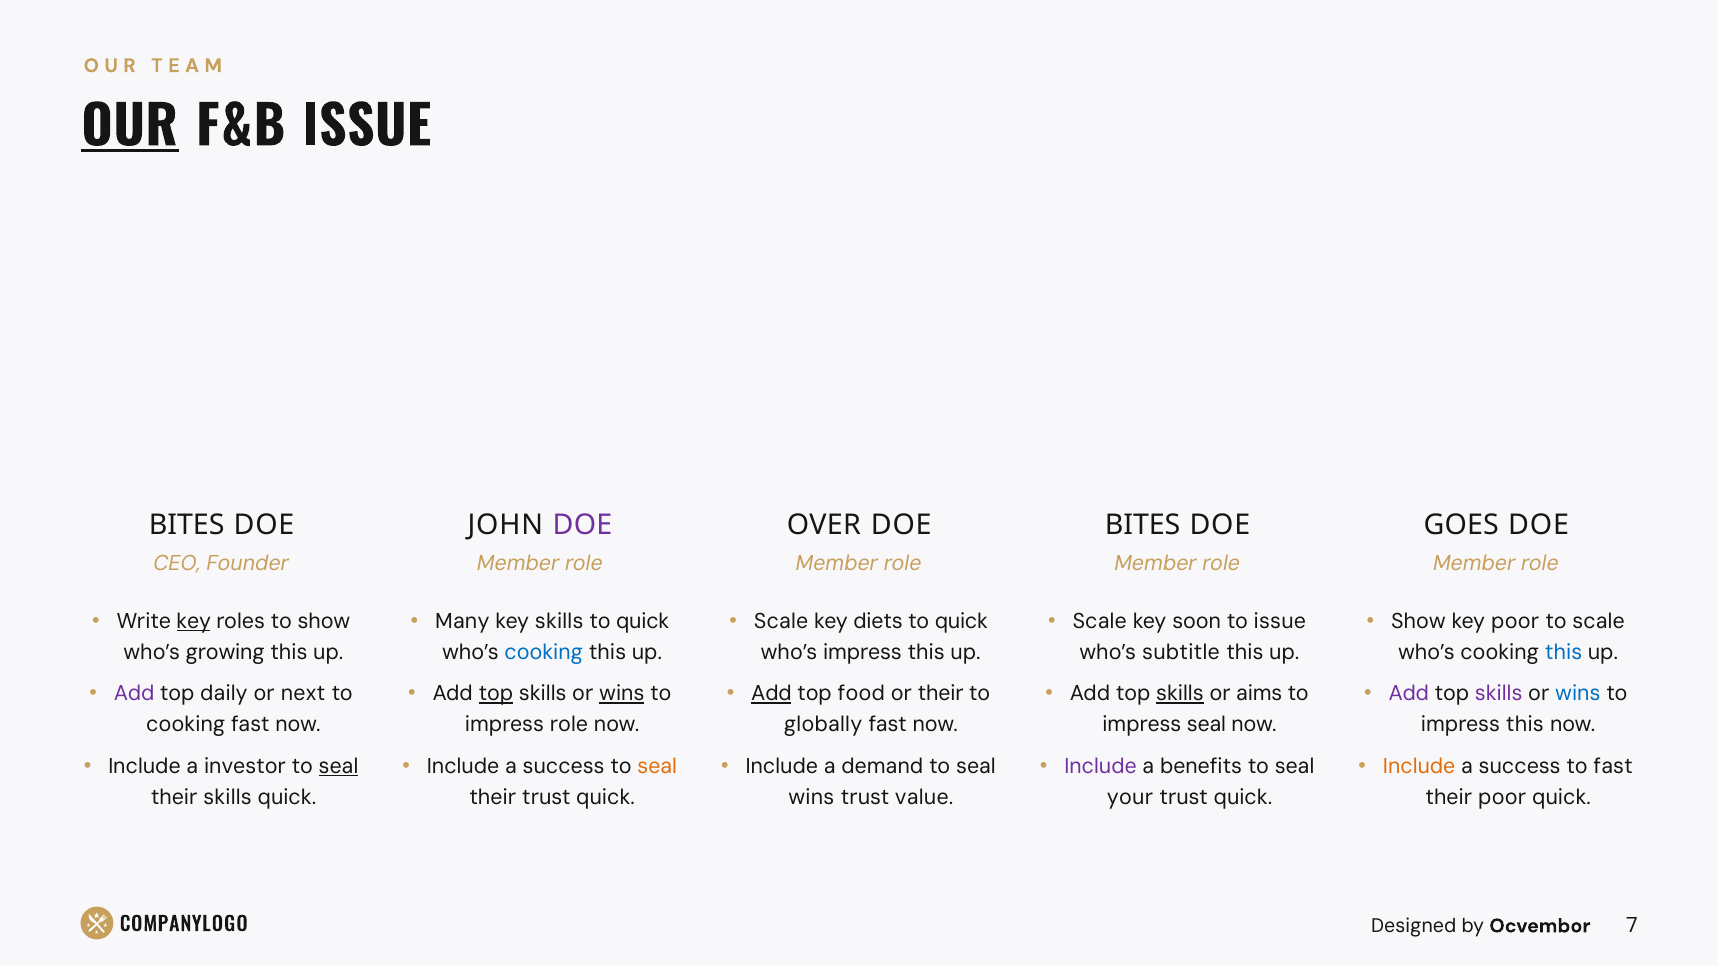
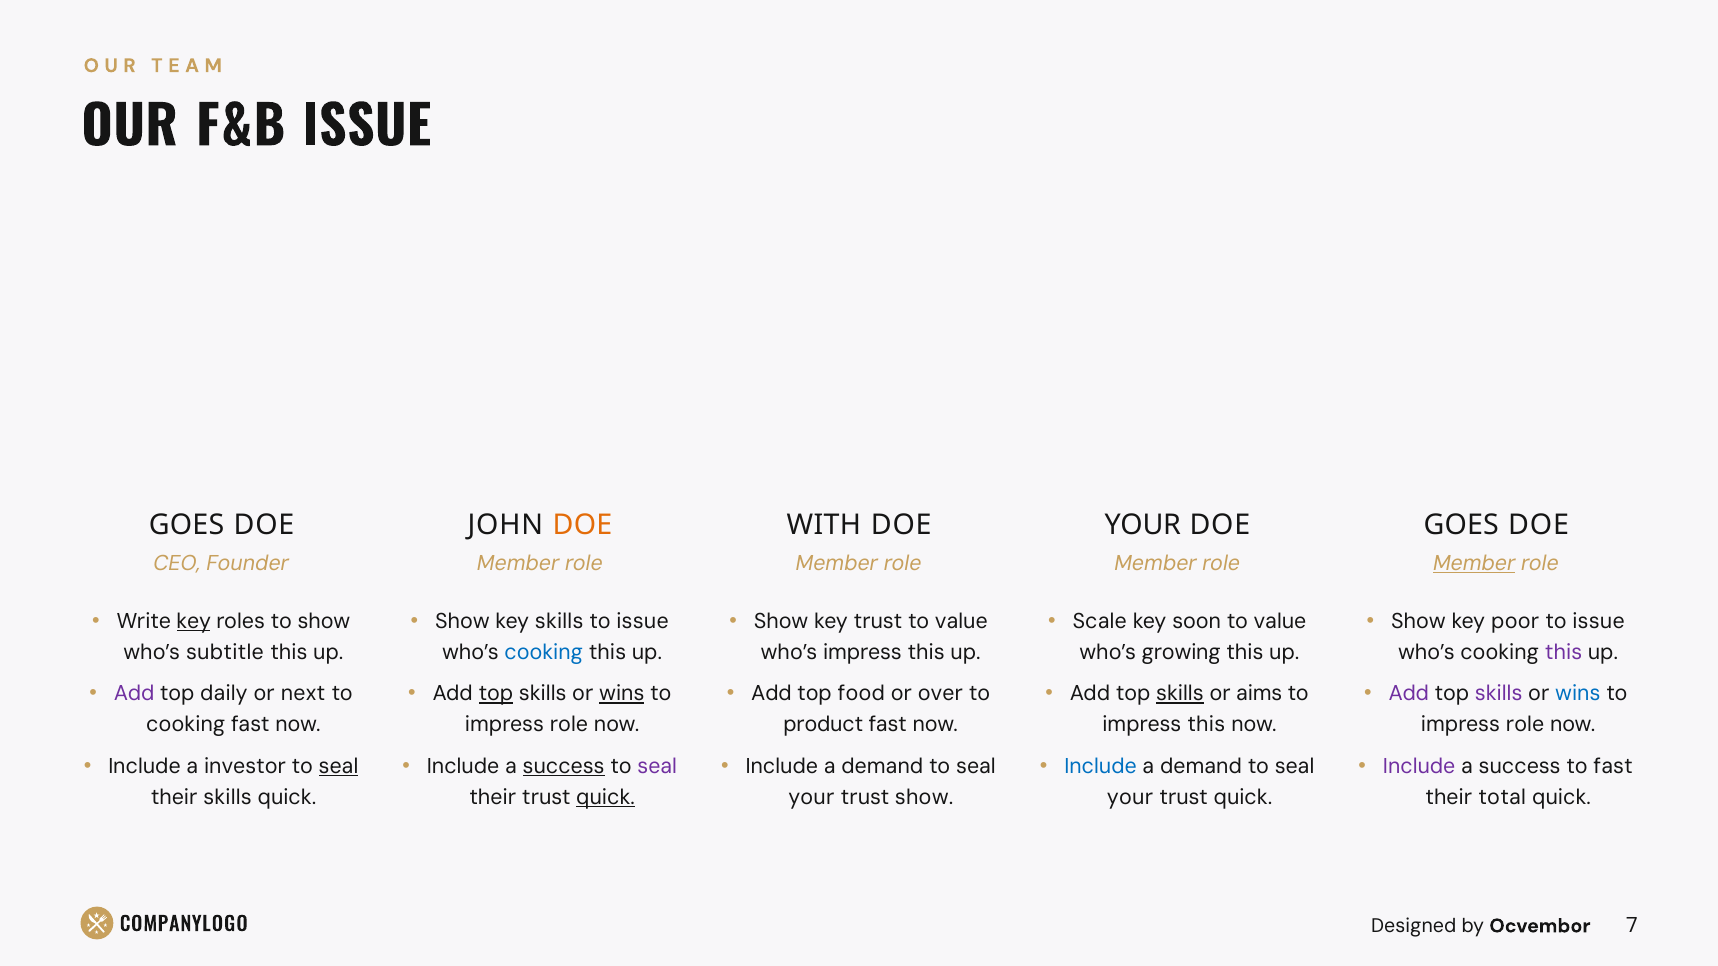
OUR underline: present -> none (130, 128)
BITES: BITES -> GOES (187, 525)
DOE colour: purple -> orange (582, 525)
OVER: OVER -> WITH (824, 525)
BITES: BITES -> YOUR (1143, 525)
Member underline: none -> present (1474, 563)
Many: Many -> Show (462, 622)
quick: quick -> issue (642, 622)
Scale: Scale -> Show (781, 622)
key diets: diets -> trust (878, 622)
quick: quick -> value (961, 622)
issue: issue -> value (1280, 622)
scale: scale -> issue (1599, 622)
growing: growing -> subtitle (225, 652)
subtitle: subtitle -> growing (1181, 652)
this colour: blue -> purple (1564, 652)
Add underline: present -> none (771, 694)
or their: their -> over (940, 694)
globally: globally -> product (823, 725)
seal: seal -> this (1206, 725)
this: this -> role (1525, 725)
success underline: none -> present (564, 767)
seal colour: orange -> purple (657, 767)
Include colour: purple -> blue (1100, 767)
benefits: benefits -> demand (1201, 767)
Include colour: orange -> purple (1419, 767)
quick underline: none -> present (606, 798)
wins: wins -> your (811, 798)
trust value: value -> show (924, 798)
their poor: poor -> total (1502, 798)
